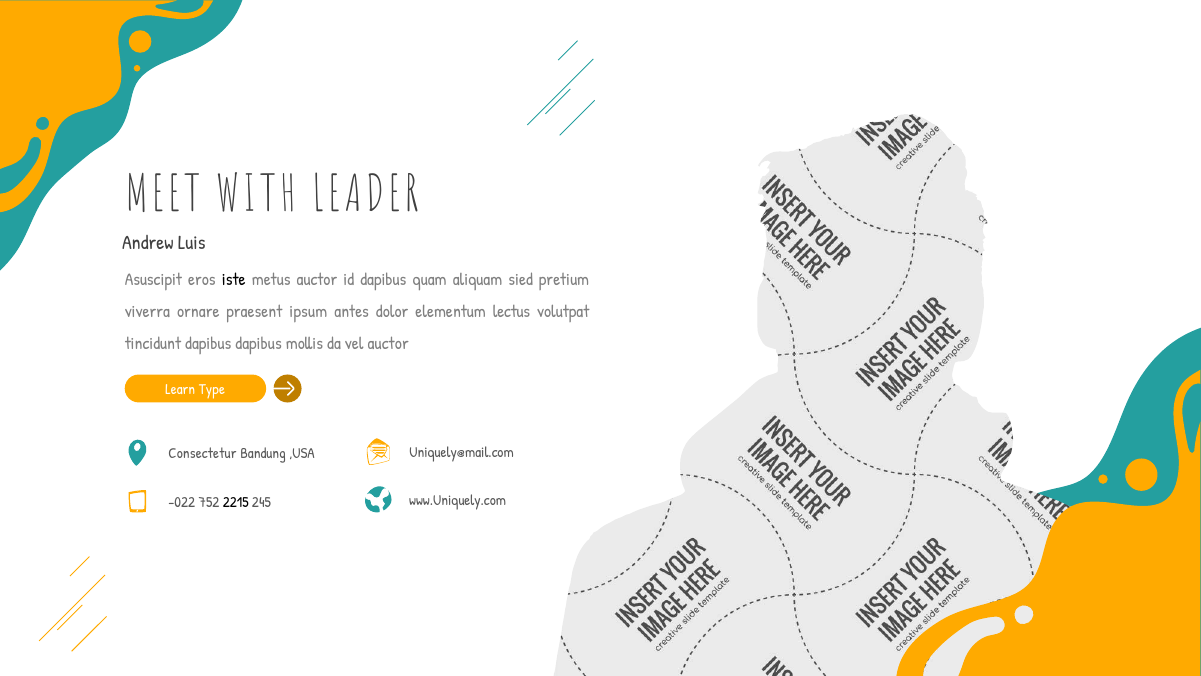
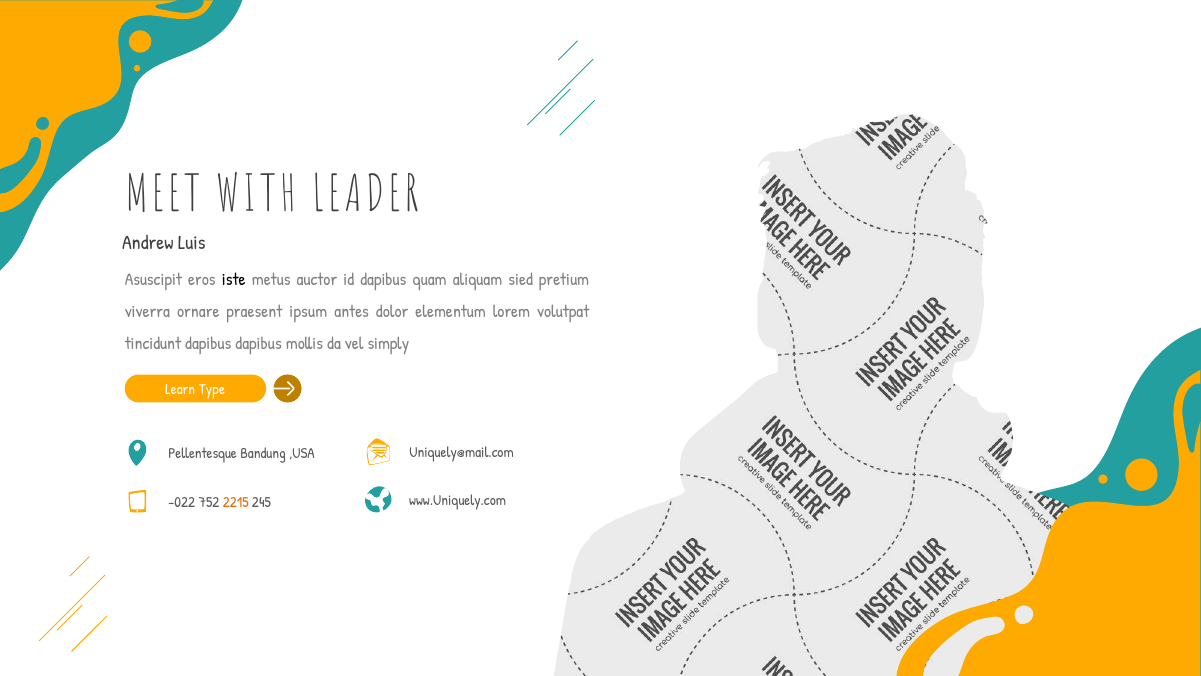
lectus: lectus -> lorem (511, 311)
vel auctor: auctor -> simply (388, 343)
Consectetur: Consectetur -> Pellentesque (203, 453)
2215 colour: black -> orange (236, 502)
